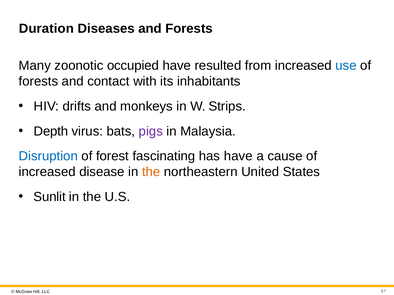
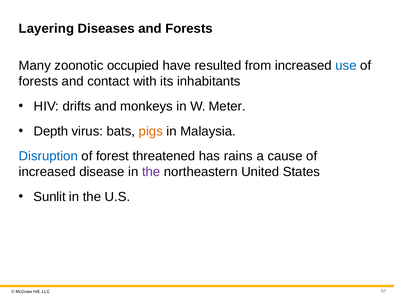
Duration: Duration -> Layering (46, 29)
Strips: Strips -> Meter (227, 106)
pigs colour: purple -> orange (151, 131)
fascinating: fascinating -> threatened (164, 156)
has have: have -> rains (238, 156)
the colour: orange -> purple (151, 172)
